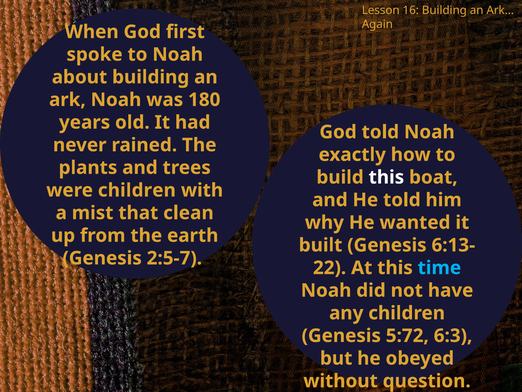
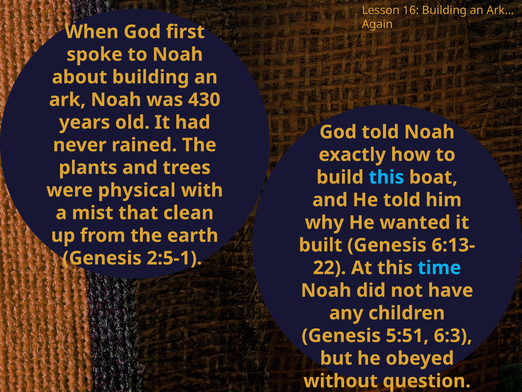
180: 180 -> 430 (204, 100)
this colour: white -> light blue (386, 177)
were children: children -> physical (137, 190)
2:5-7: 2:5-7 -> 2:5-1 (174, 258)
5:72: 5:72 -> 5:51 (407, 335)
